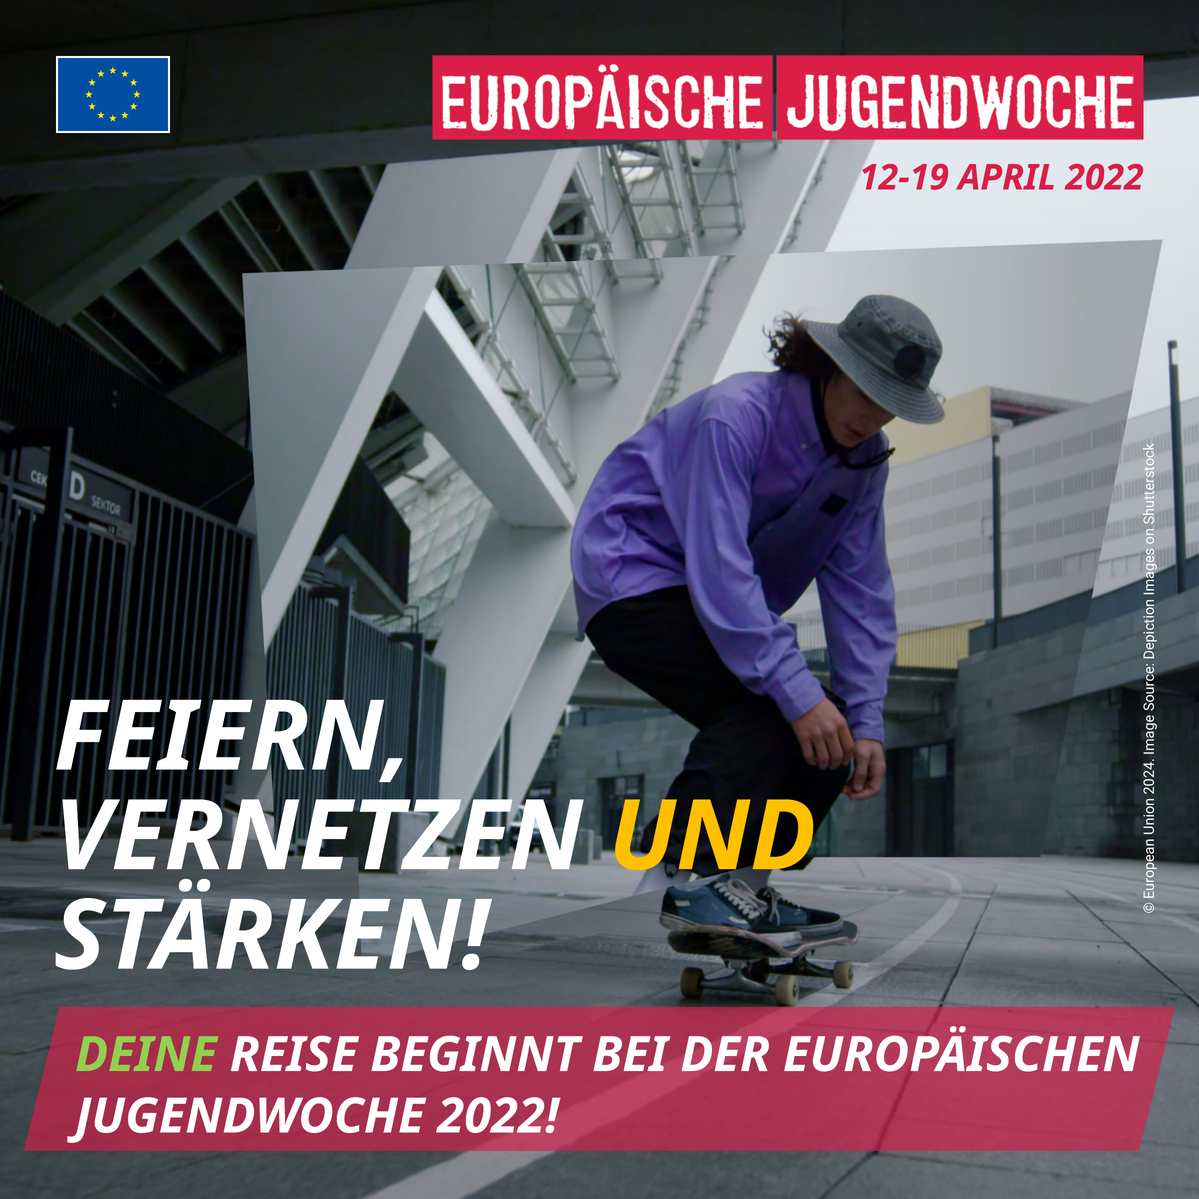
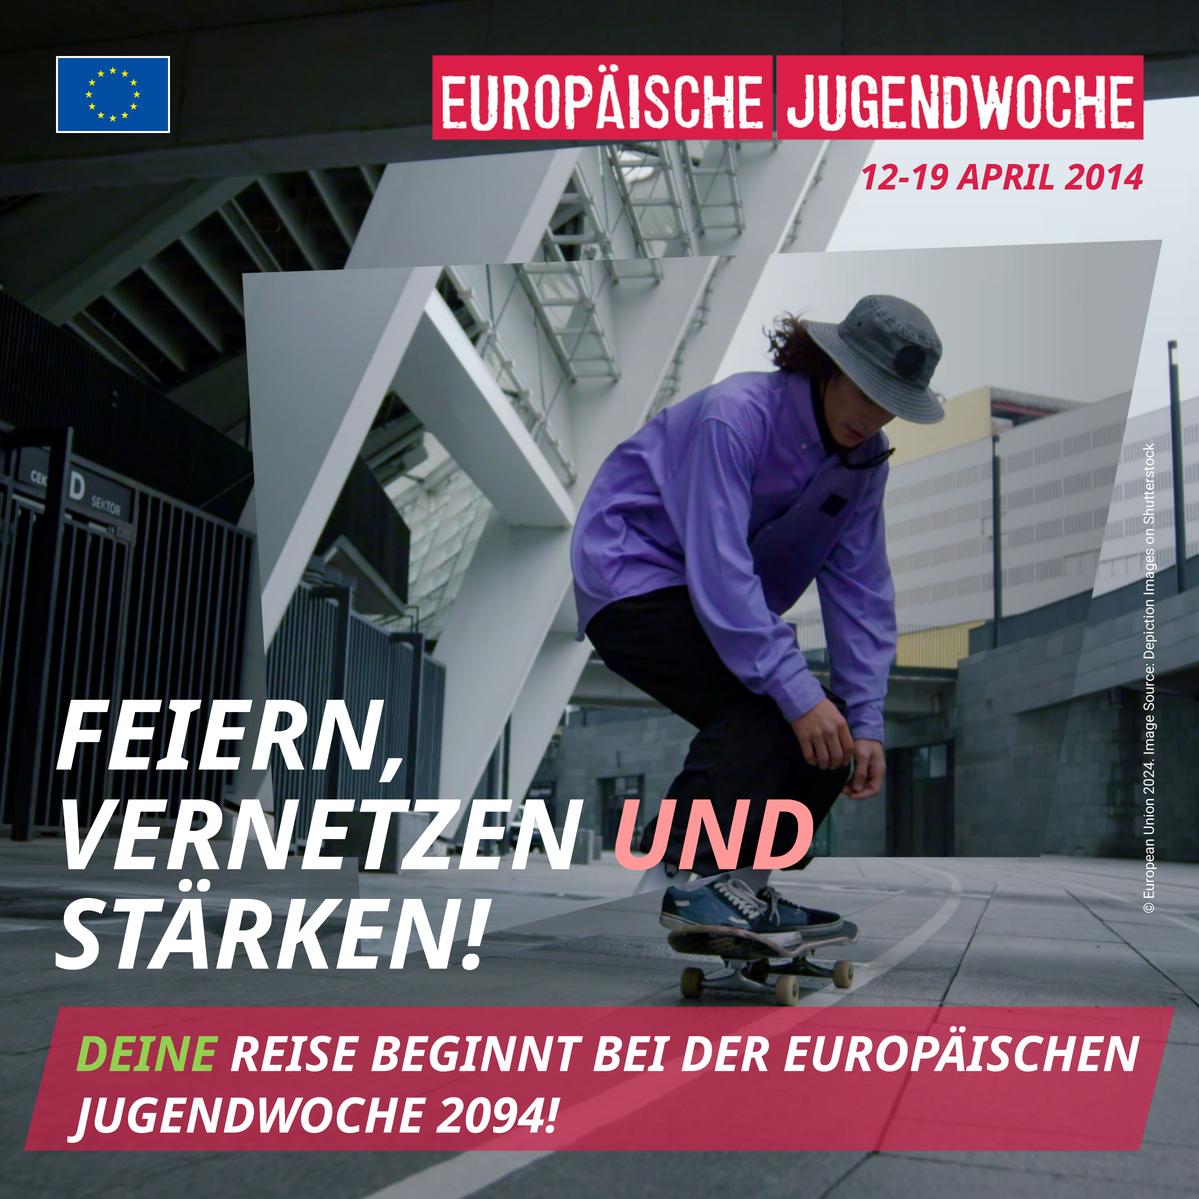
2022: 2022 -> 2014 (1105, 178)
UND colour: yellow -> pink (712, 837)
JUGENDWOCHE 2022: 2022 -> 2094 (498, 1116)
